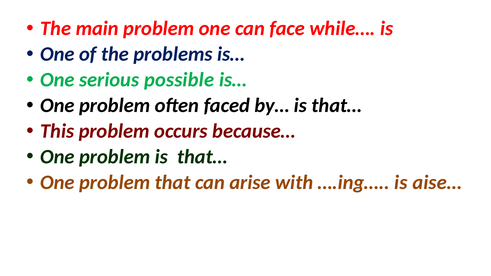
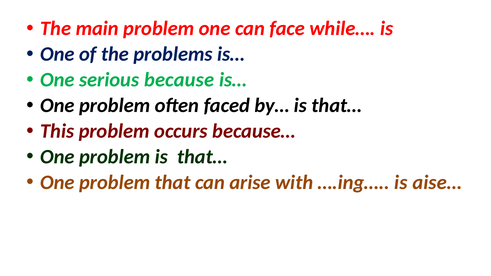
possible: possible -> because (179, 80)
